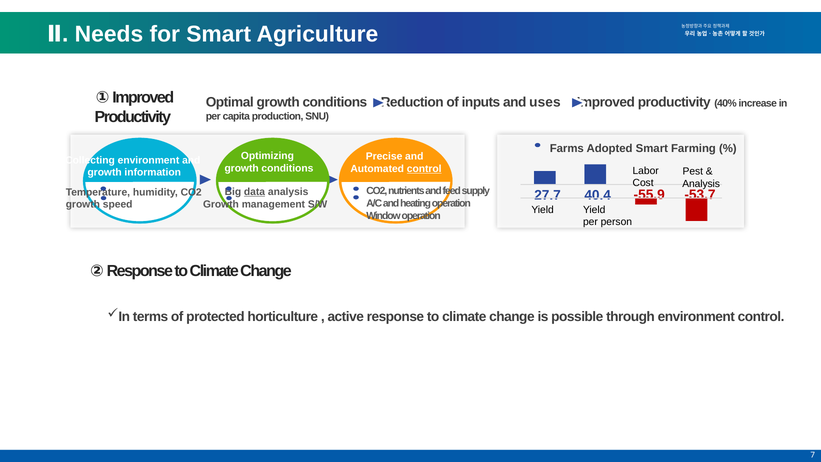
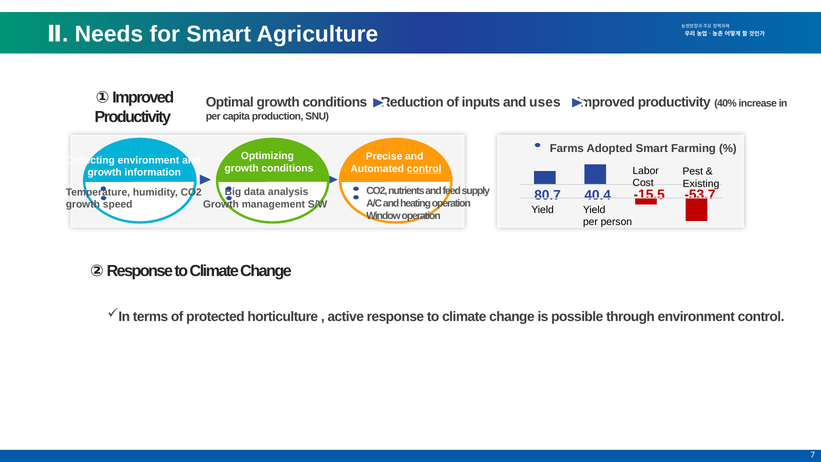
Analysis: Analysis -> Existing (701, 184)
data underline: present -> none (255, 192)
27.7: 27.7 -> 80.7 (548, 195)
-55.9: -55.9 -> -15.5 (649, 195)
